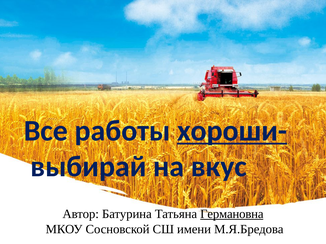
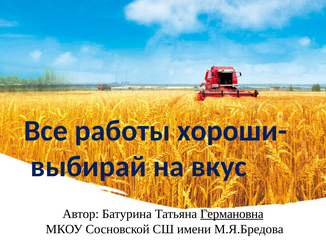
хороши- underline: present -> none (232, 131)
